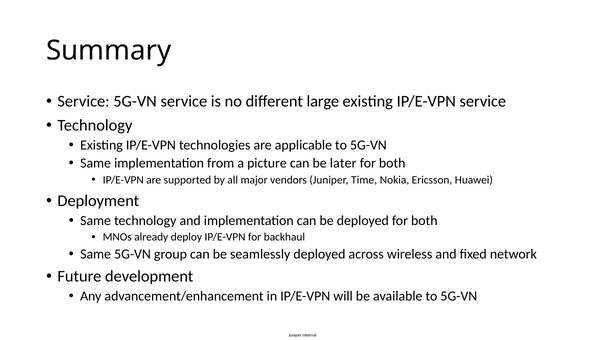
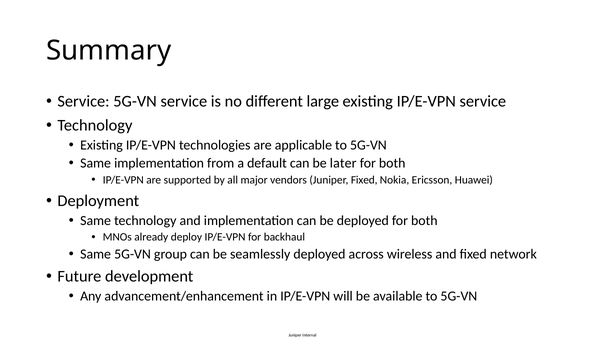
picture: picture -> default (267, 163)
Juniper Time: Time -> Fixed (364, 180)
